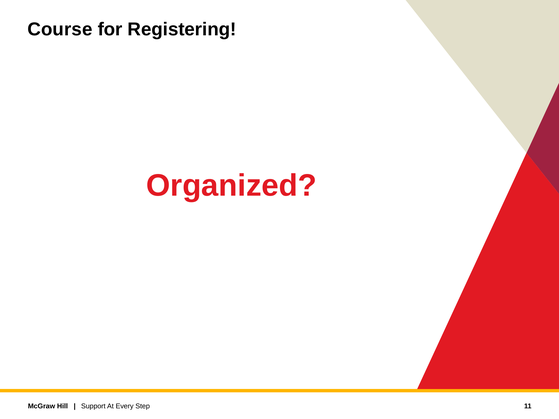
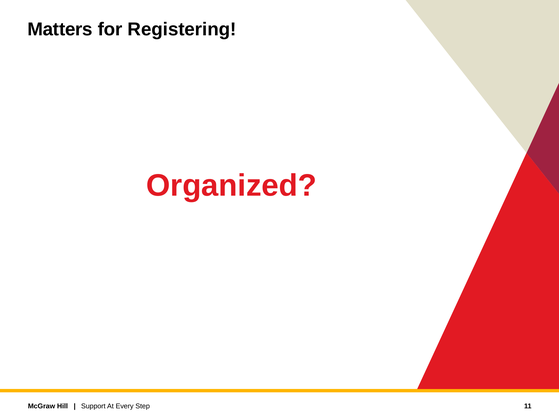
Course: Course -> Matters (60, 30)
